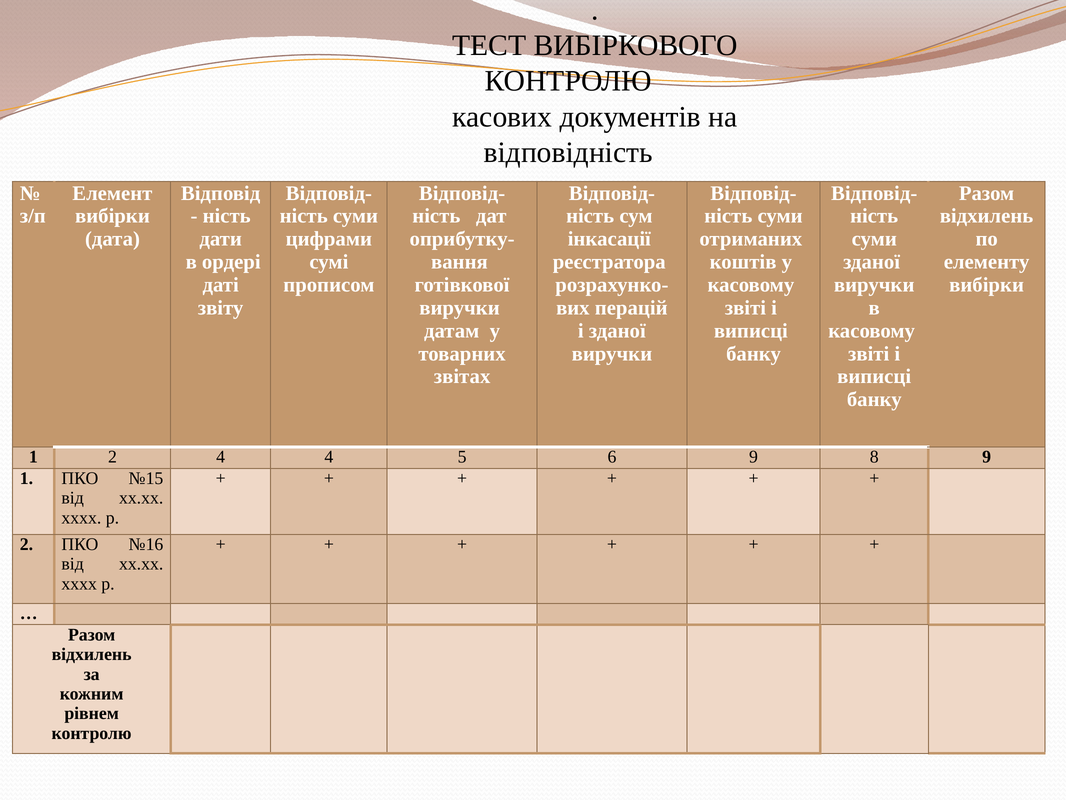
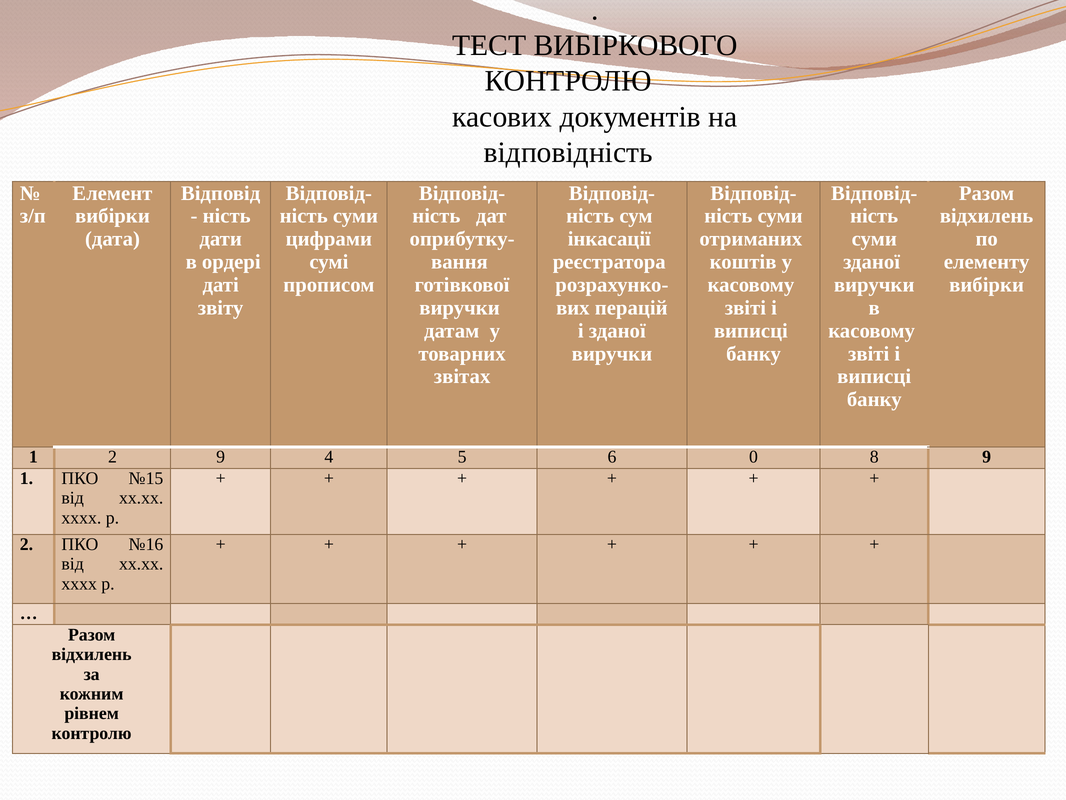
2 4: 4 -> 9 (221, 457)
6 9: 9 -> 0 (753, 457)
